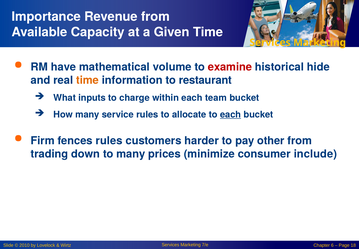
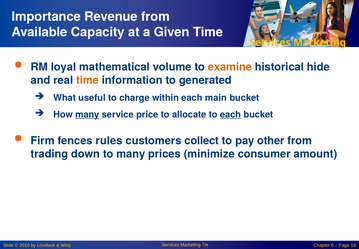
have: have -> loyal (63, 67)
examine colour: red -> orange (230, 67)
restaurant: restaurant -> generated (205, 80)
inputs: inputs -> useful (92, 98)
team: team -> main (216, 98)
many underline: none -> present (87, 114)
service rules: rules -> price (147, 114)
harder: harder -> collect (202, 140)
include: include -> amount (315, 154)
